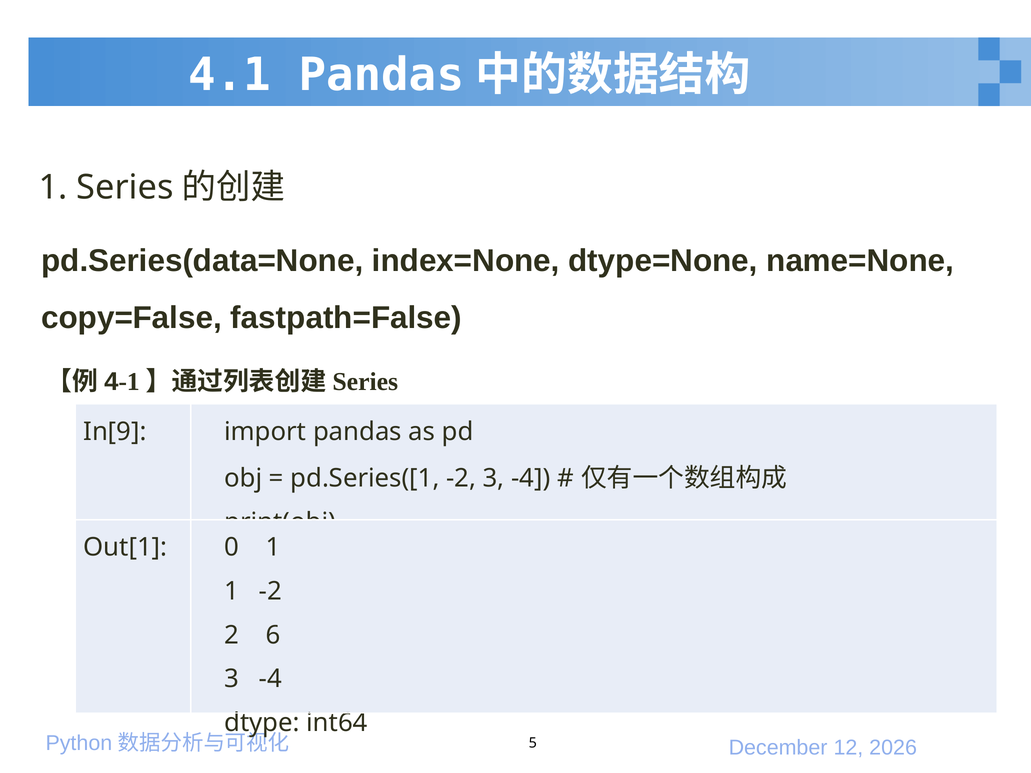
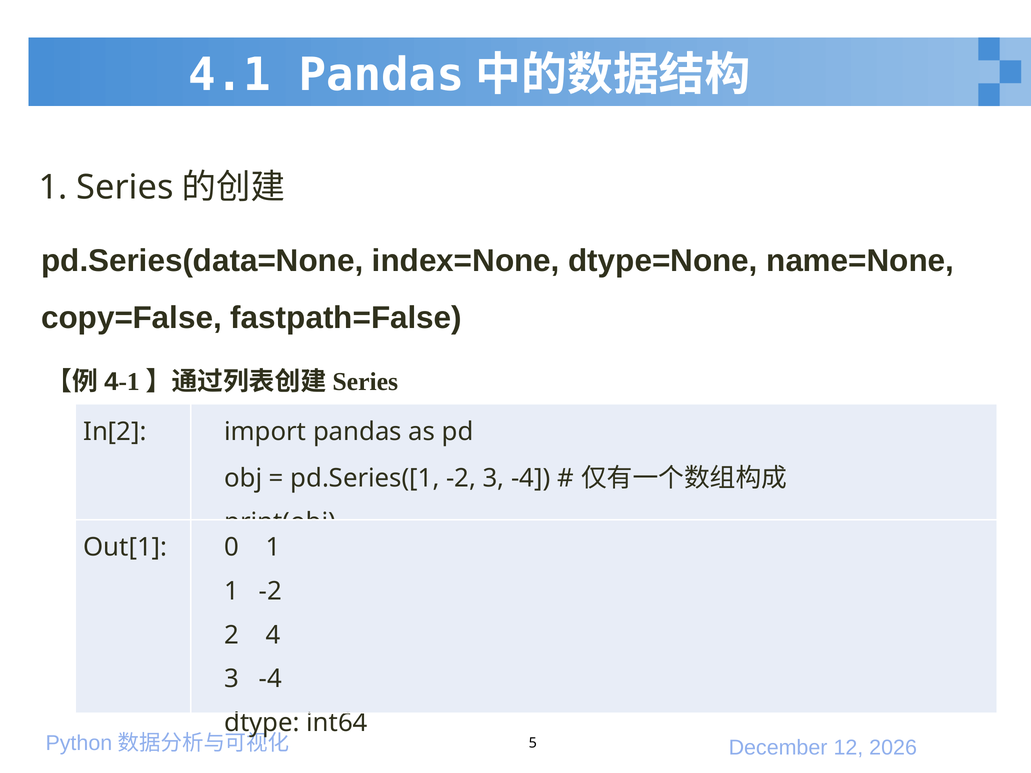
In[9: In[9 -> In[2 (115, 432)
6: 6 -> 4 (273, 635)
